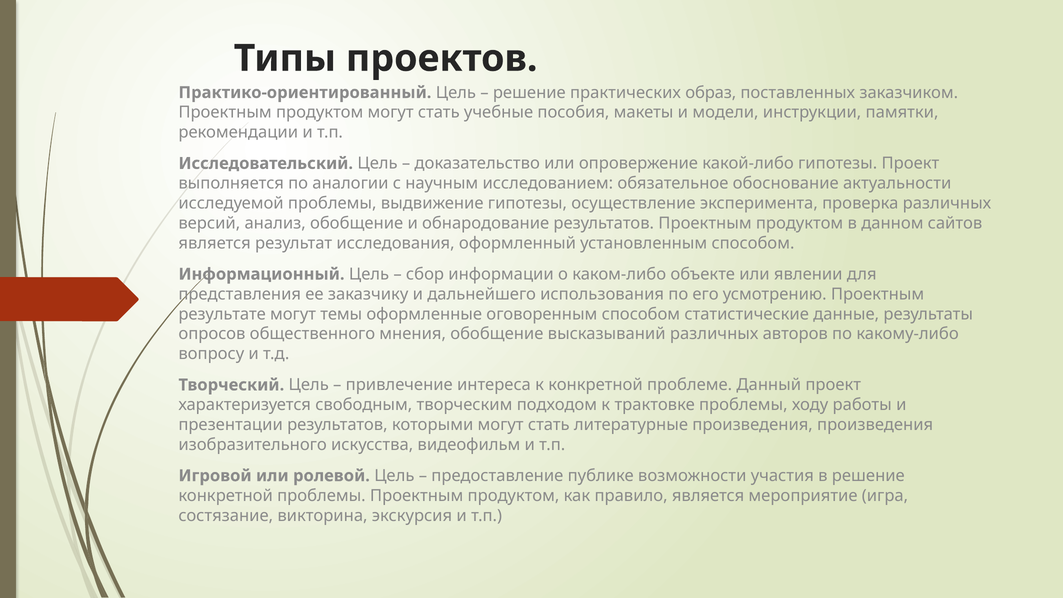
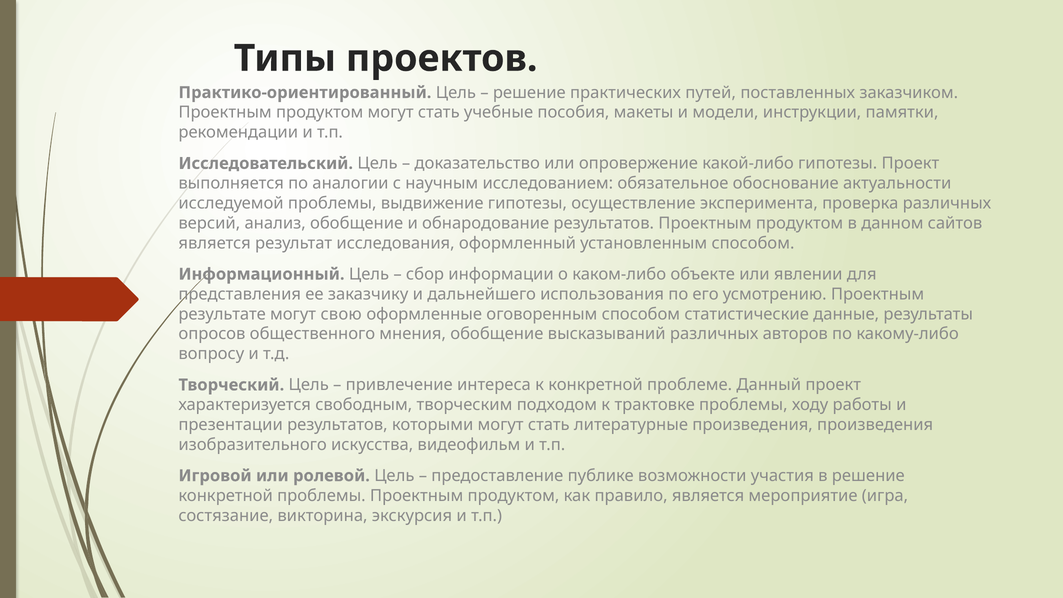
образ: образ -> путей (711, 93)
темы: темы -> свою (341, 314)
